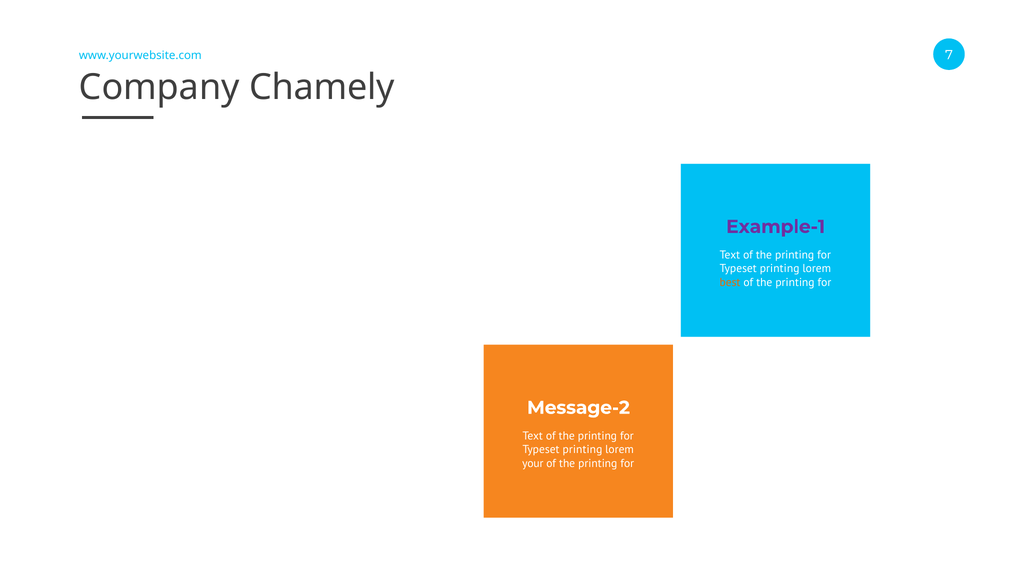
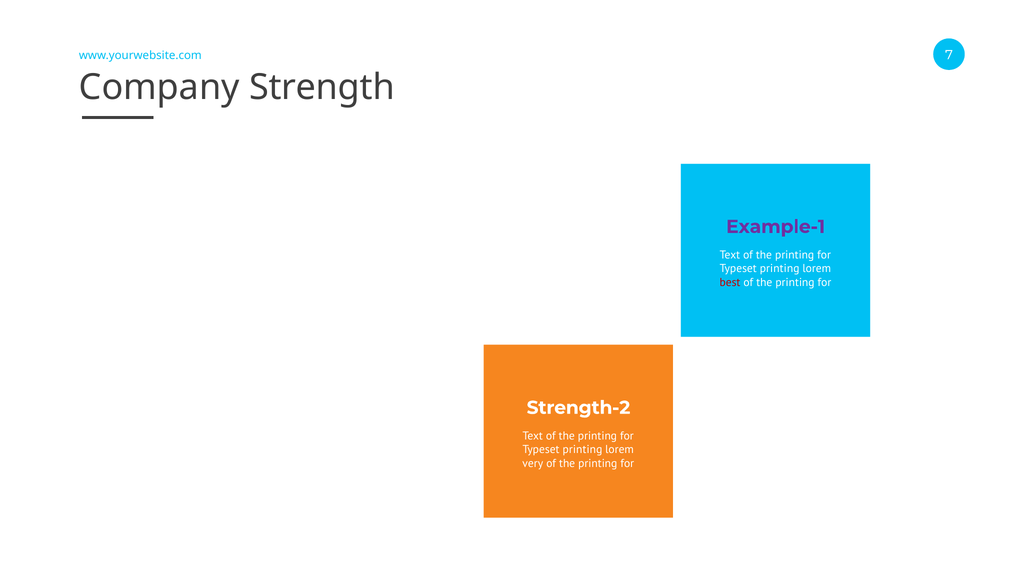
Chamely: Chamely -> Strength (322, 87)
best colour: orange -> red (730, 282)
Message-2: Message-2 -> Strength-2 (578, 408)
your: your -> very (533, 463)
